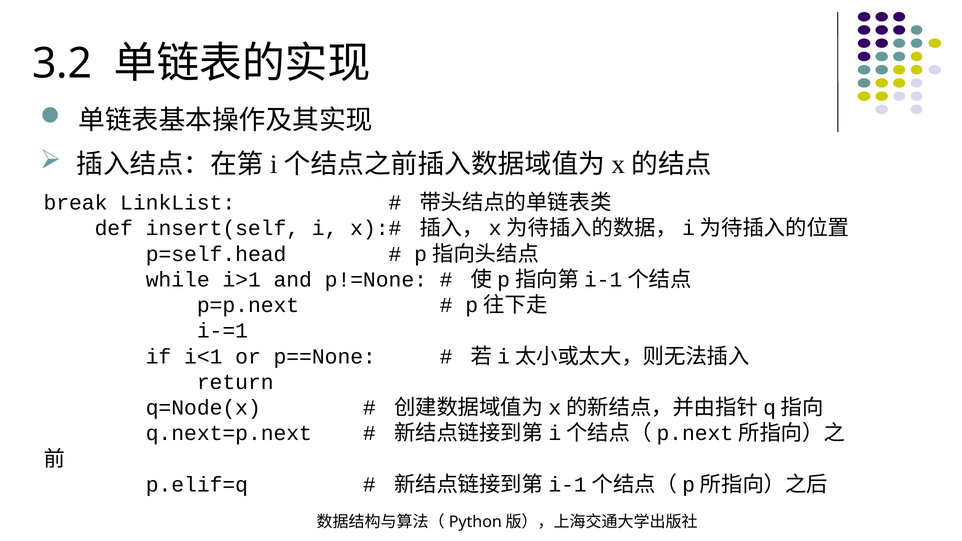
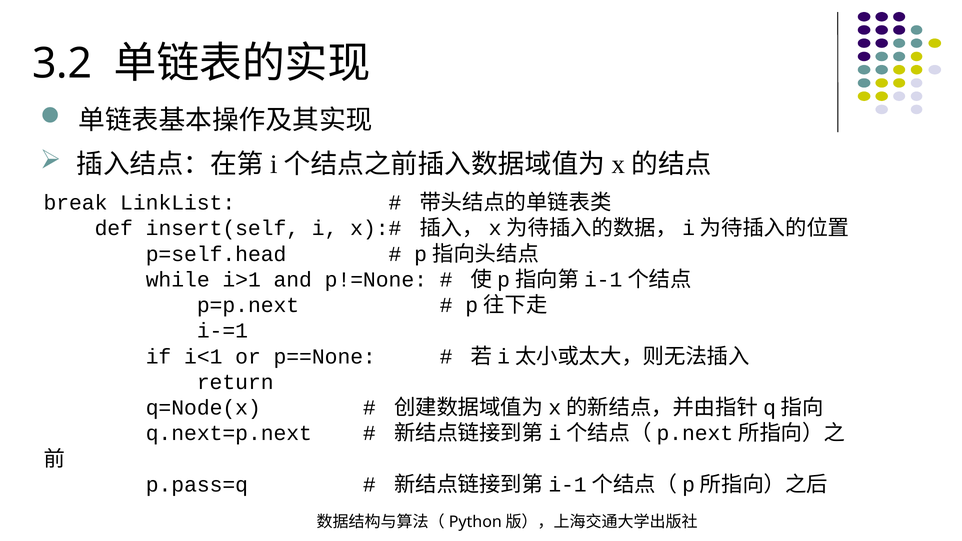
p.elif=q: p.elif=q -> p.pass=q (197, 485)
